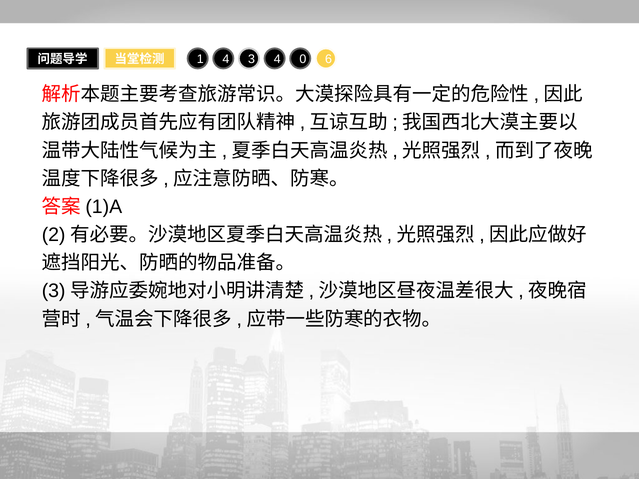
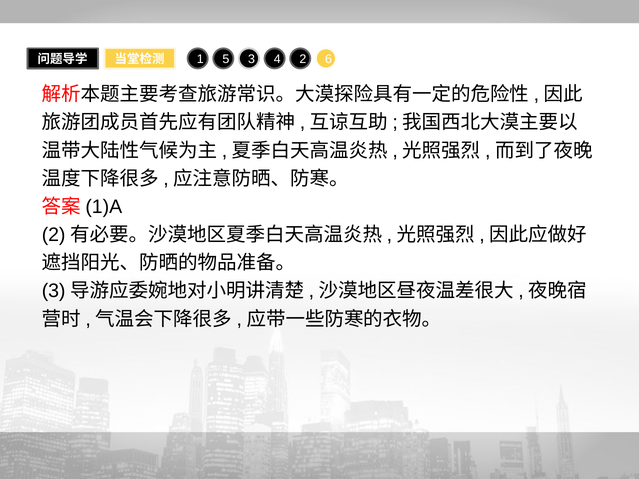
1 4: 4 -> 5 (226, 59)
0: 0 -> 2 (303, 59)
